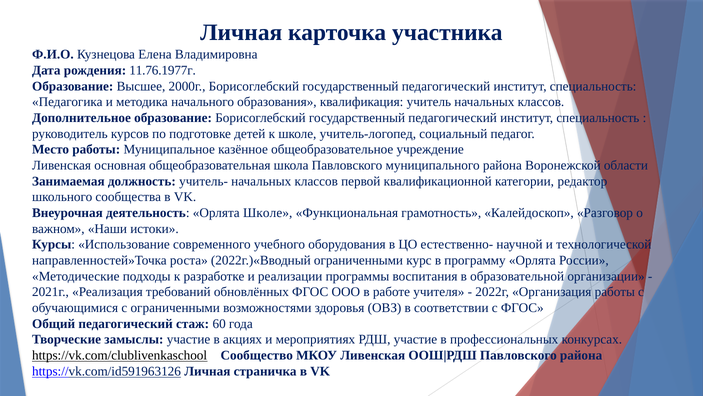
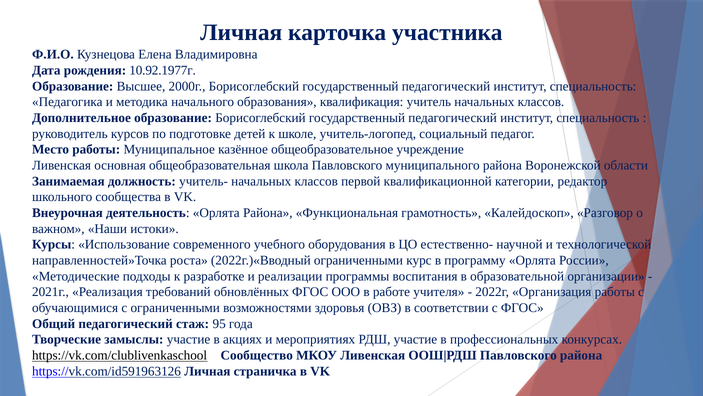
11.76.1977г: 11.76.1977г -> 10.92.1977г (163, 70)
Орлята Школе: Школе -> Района (268, 213)
60: 60 -> 95 (219, 323)
